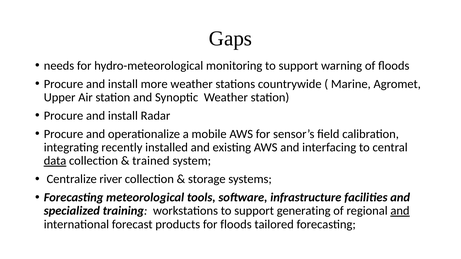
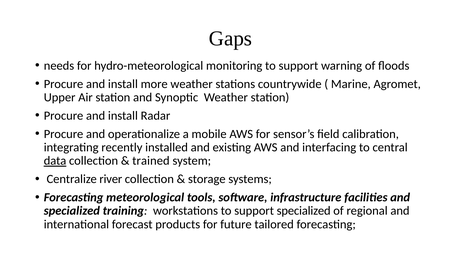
support generating: generating -> specialized (304, 211)
and underline: present -> none (400, 211)
for floods: floods -> future (236, 225)
